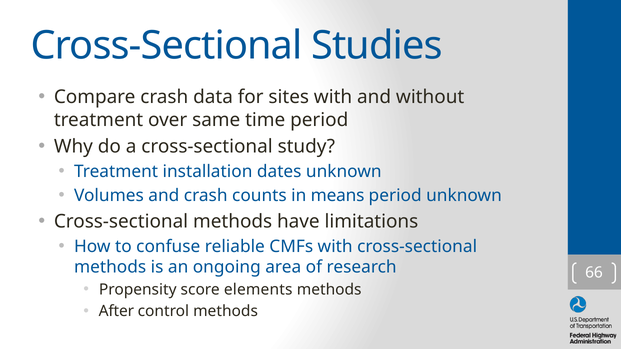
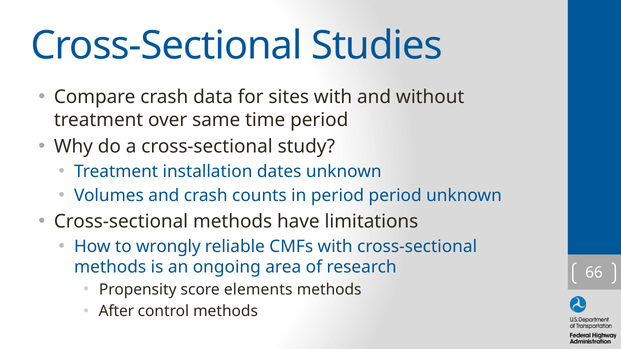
in means: means -> period (337, 196)
confuse: confuse -> wrongly (168, 247)
